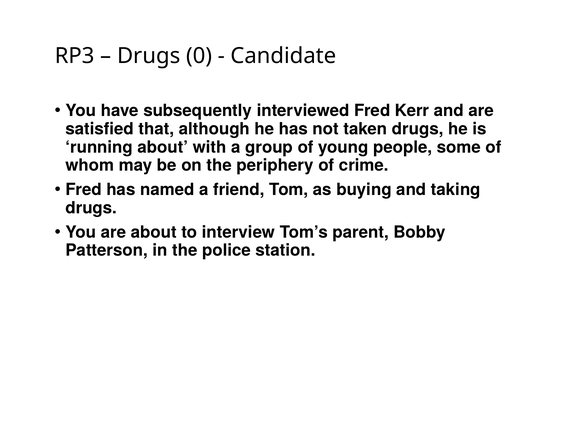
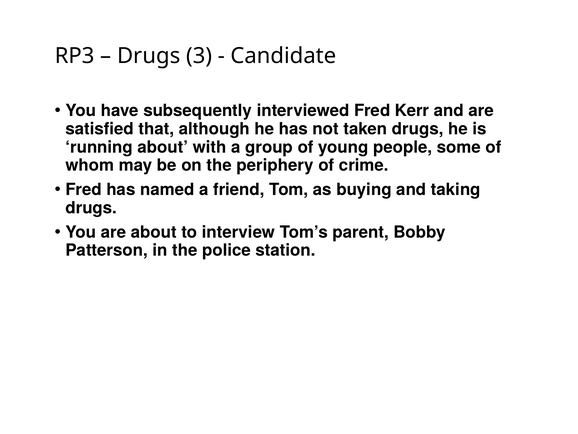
0: 0 -> 3 (199, 56)
